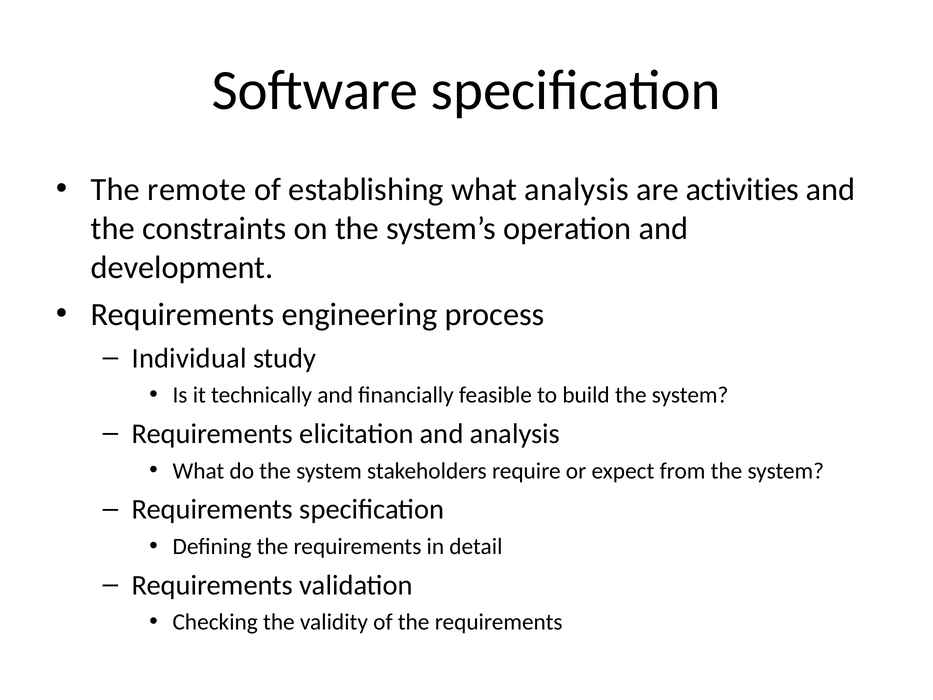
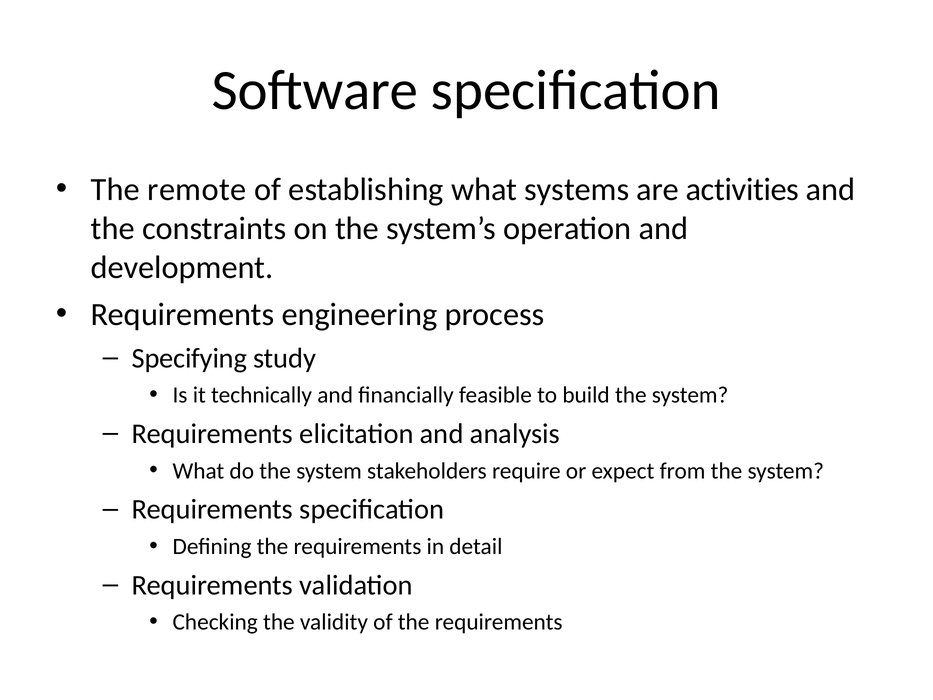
what analysis: analysis -> systems (577, 190)
Individual: Individual -> Specifying (189, 358)
